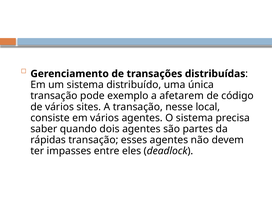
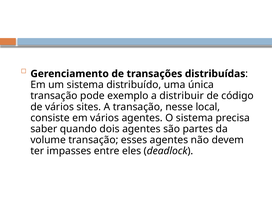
afetarem: afetarem -> distribuir (182, 96)
rápidas: rápidas -> volume (48, 140)
